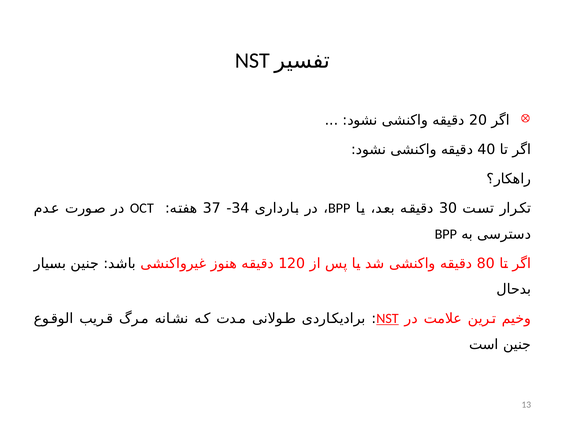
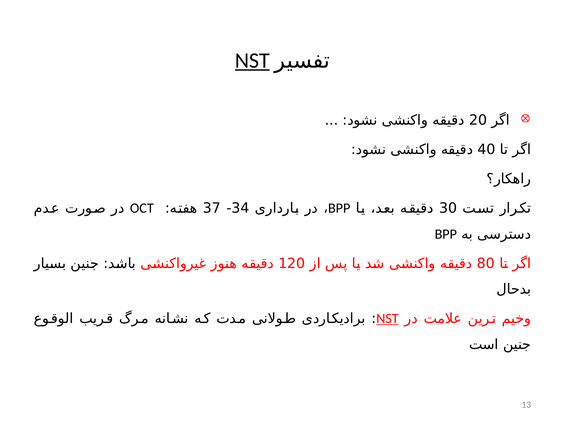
NST underline: none -> present (252, 60)
